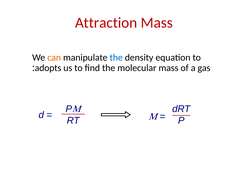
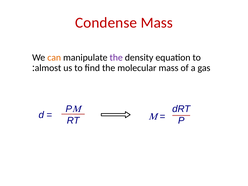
Attraction: Attraction -> Condense (106, 23)
the colour: blue -> purple (116, 58)
adopts: adopts -> almost (48, 68)
